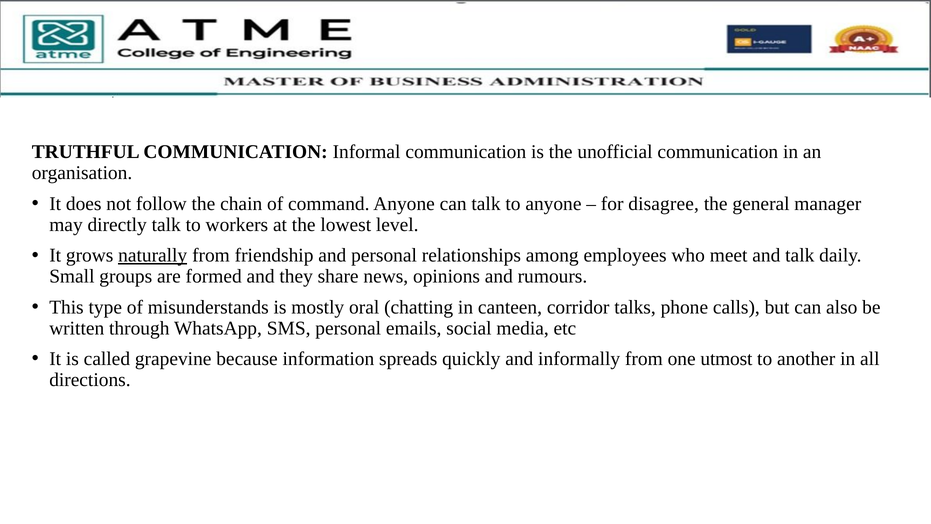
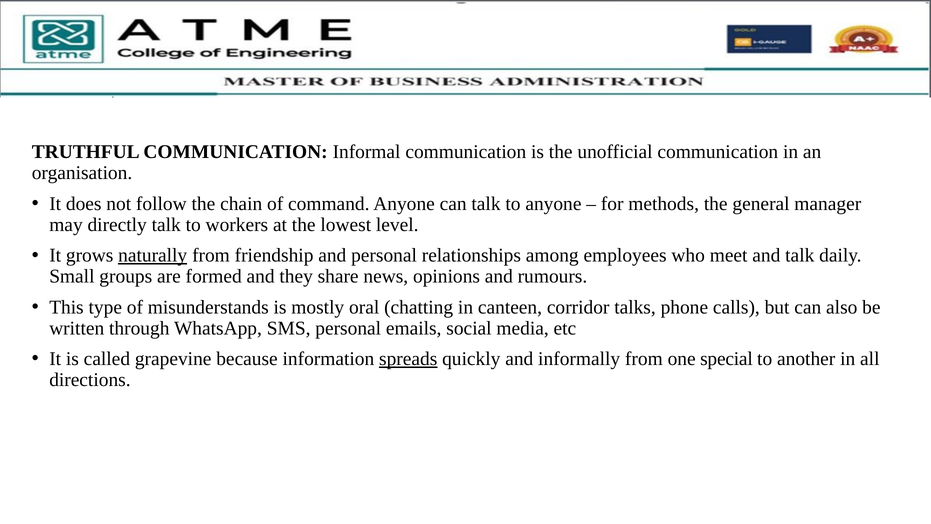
disagree: disagree -> methods (664, 204)
spreads underline: none -> present (408, 359)
utmost: utmost -> special (726, 359)
